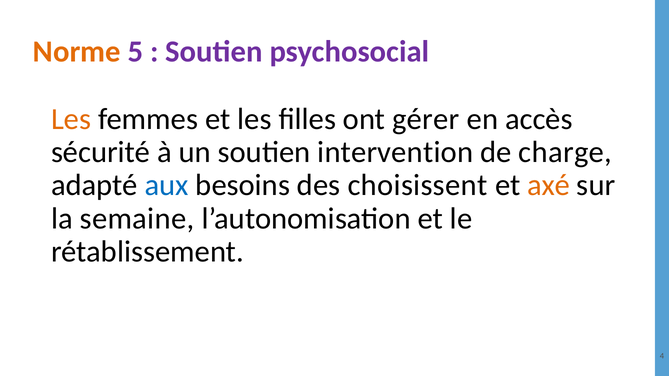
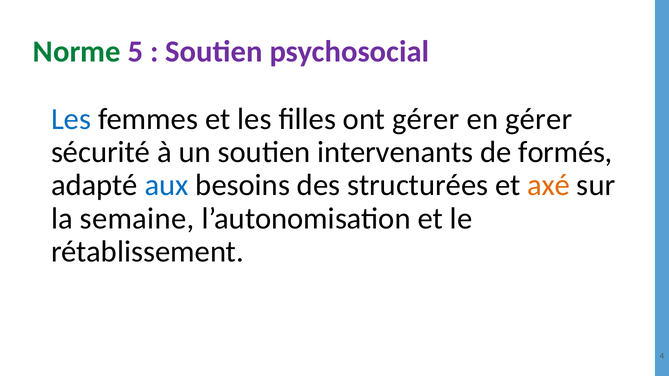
Norme colour: orange -> green (77, 52)
Les colour: orange -> blue (71, 119)
en accès: accès -> gérer (539, 119)
intervention: intervention -> intervenants (395, 152)
charge: charge -> formés (565, 152)
choisissent: choisissent -> structurées (418, 185)
